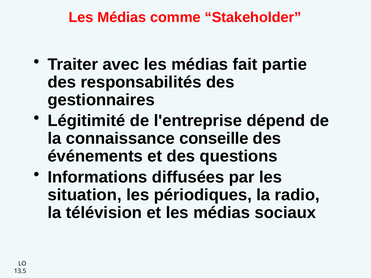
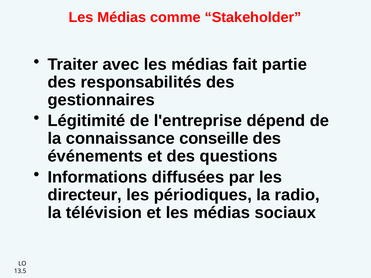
situation: situation -> directeur (85, 195)
